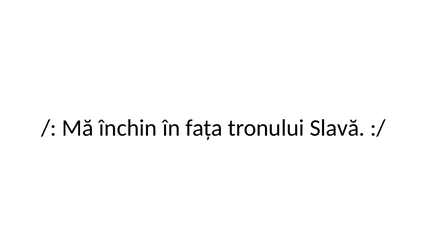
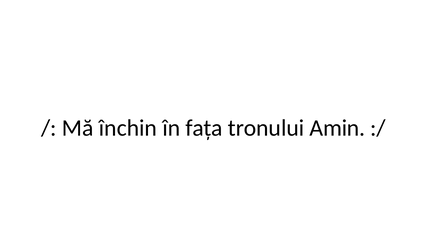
Slavă: Slavă -> Amin (337, 128)
